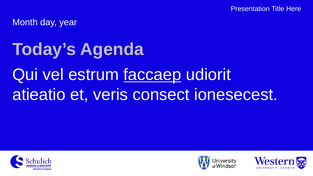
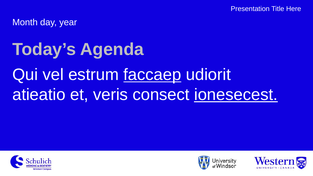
ionesecest underline: none -> present (236, 95)
